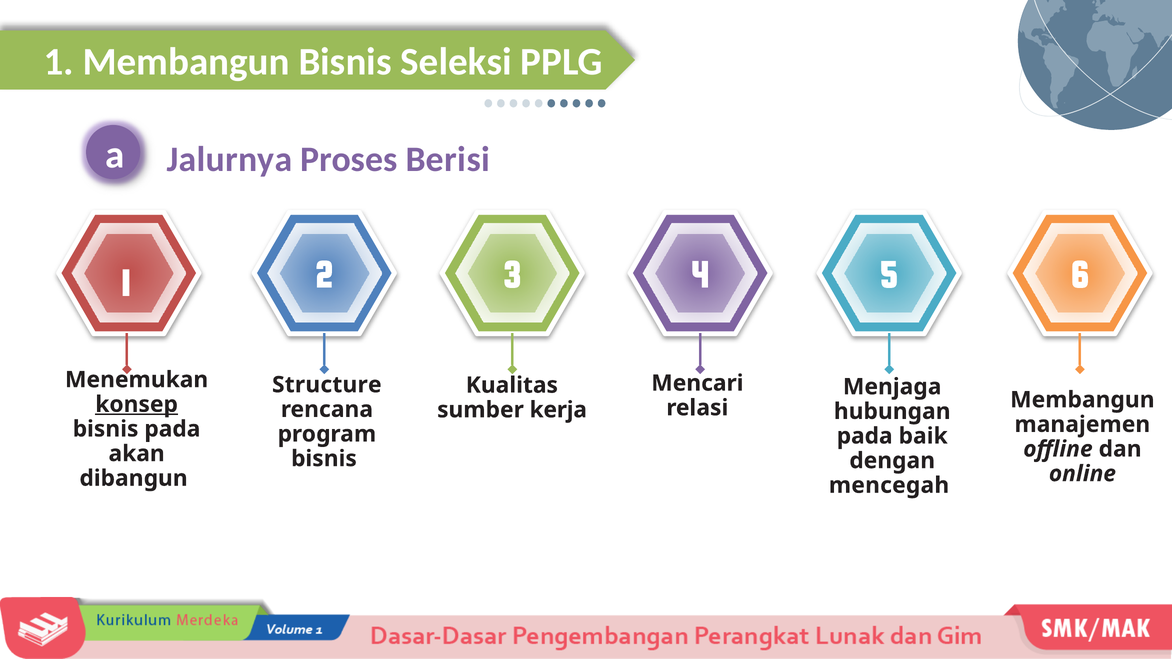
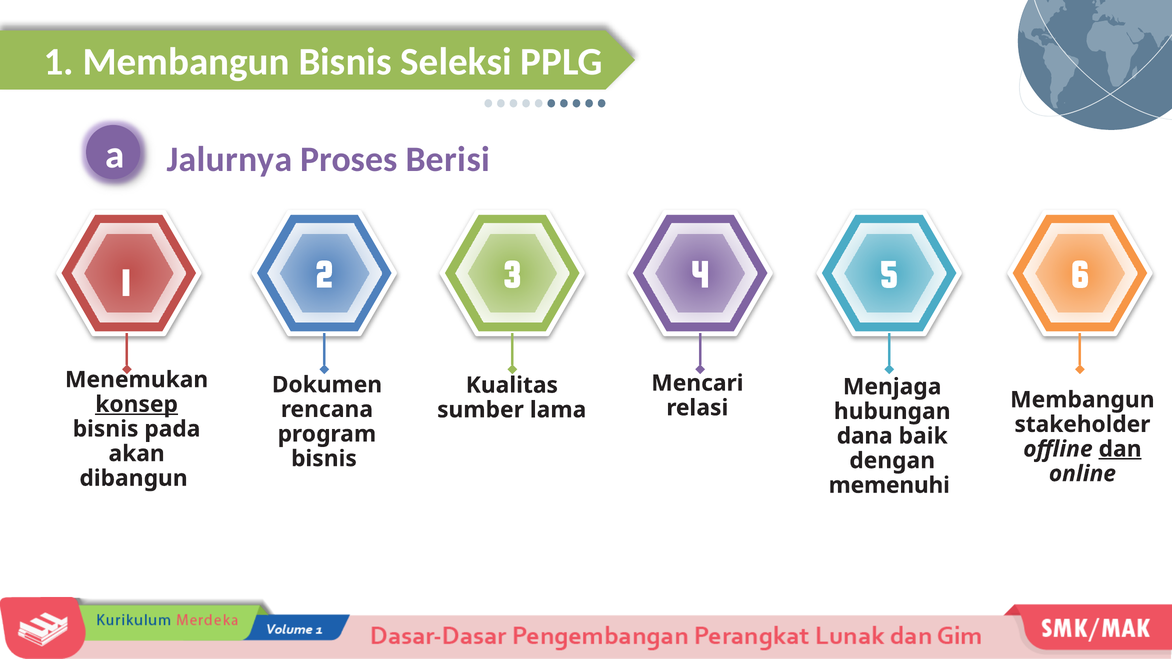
Structure: Structure -> Dokumen (327, 385)
kerja: kerja -> lama (558, 410)
manajemen: manajemen -> stakeholder (1082, 425)
pada: pada -> dana (865, 436)
dan underline: none -> present (1120, 449)
mencegah: mencegah -> memenuhi (889, 486)
